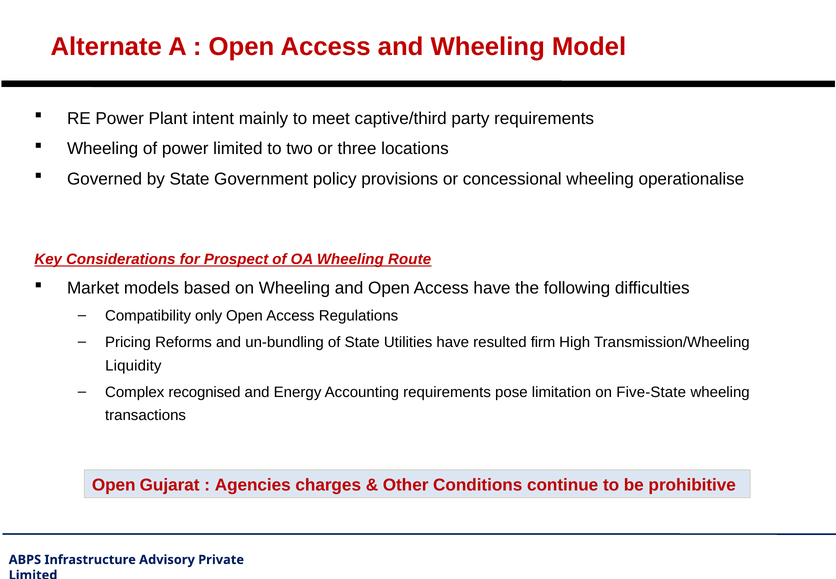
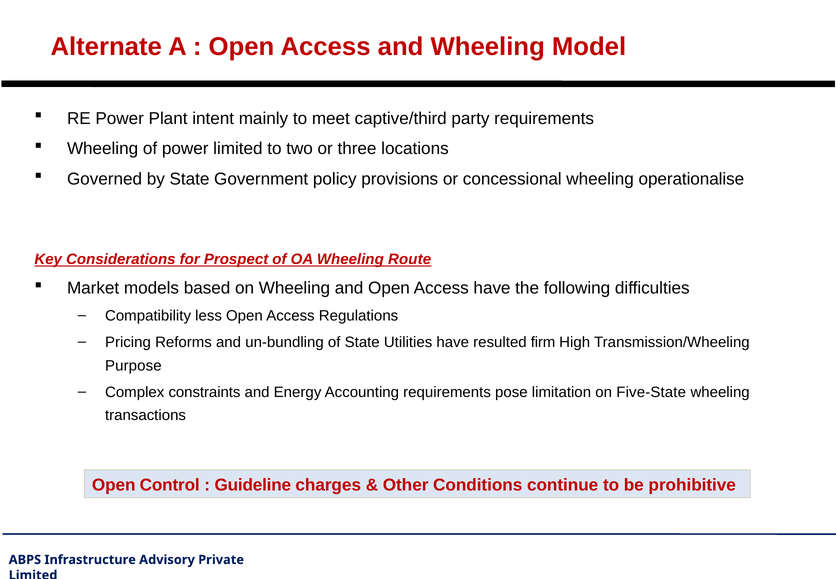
only: only -> less (209, 316)
Liquidity: Liquidity -> Purpose (133, 365)
recognised: recognised -> constraints (204, 392)
Gujarat: Gujarat -> Control (170, 485)
Agencies: Agencies -> Guideline (253, 485)
